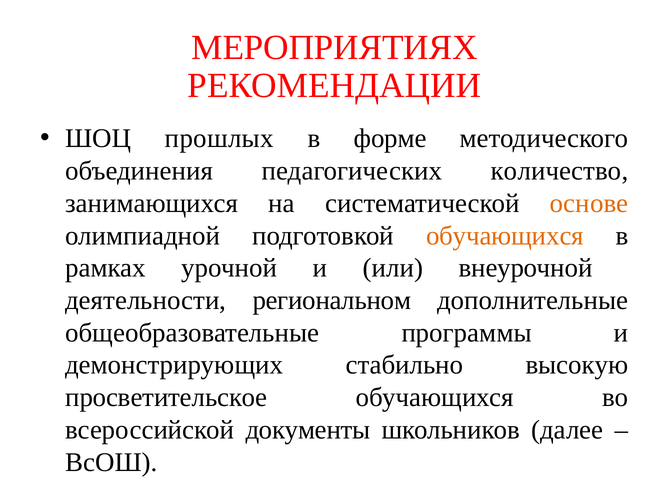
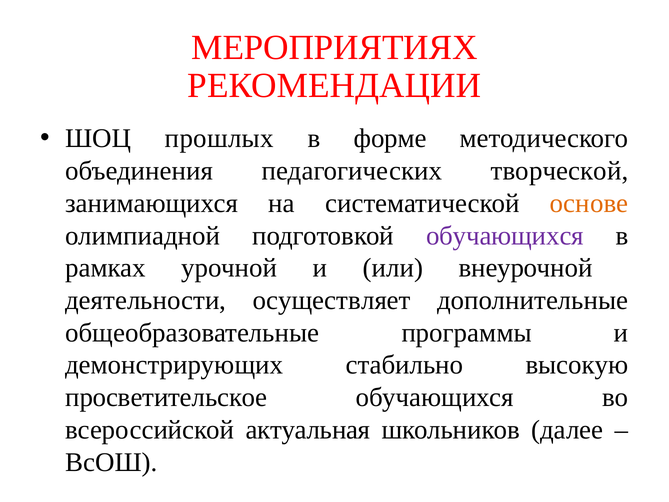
количество: количество -> творческой (560, 171)
обучающихся colour: orange -> purple (505, 236)
региональном: региональном -> осуществляет (332, 300)
документы: документы -> актуальная (308, 430)
